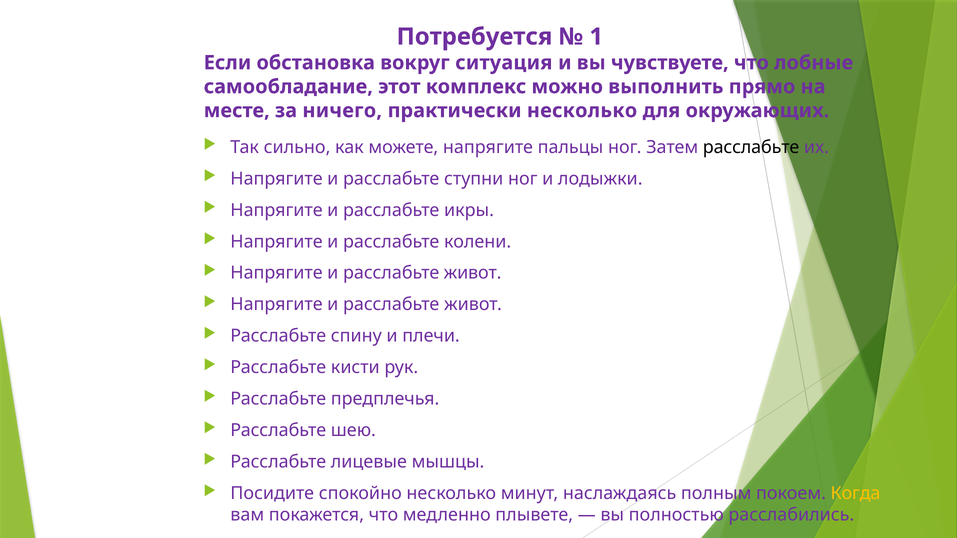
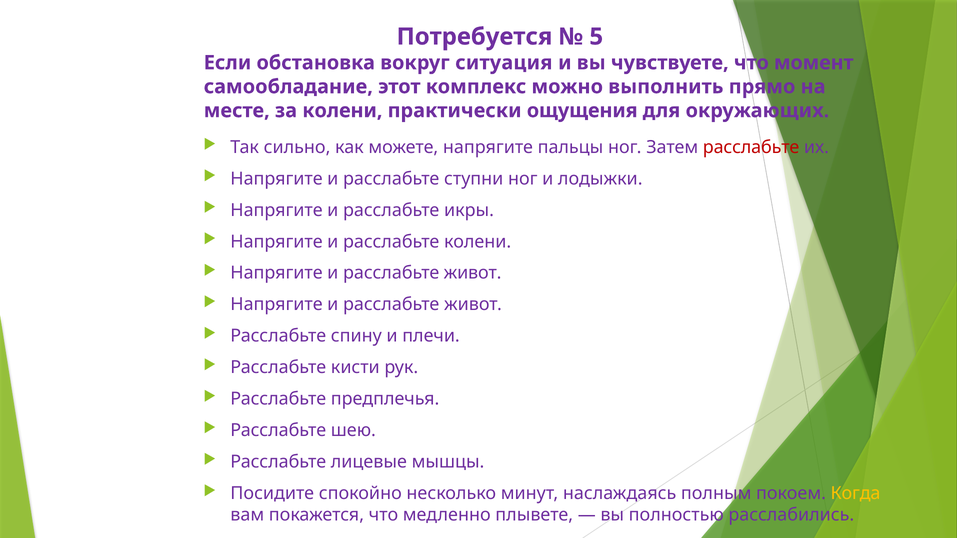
1: 1 -> 5 (596, 37)
лобные: лобные -> момент (814, 63)
за ничего: ничего -> колени (342, 111)
практически несколько: несколько -> ощущения (582, 111)
расслабьте colour: black -> red (751, 147)
